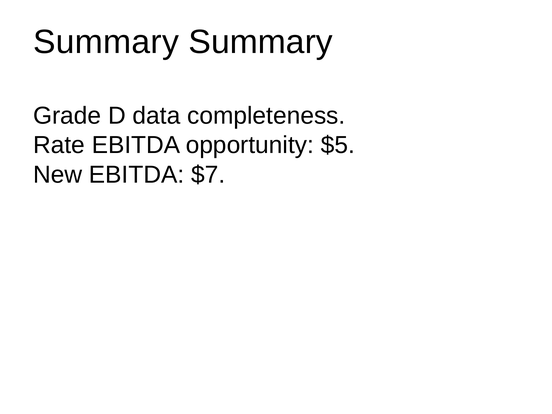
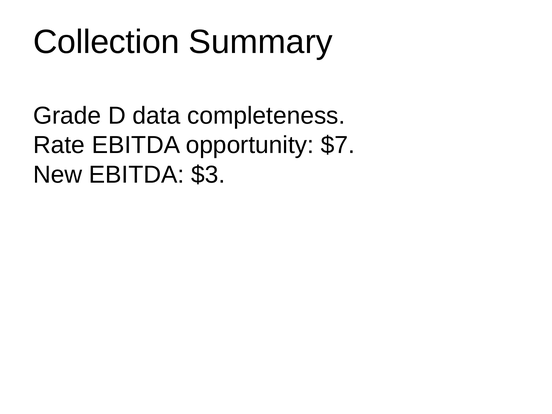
Summary: Summary -> Collection (106, 42)
$5: $5 -> $7 (338, 145)
$7: $7 -> $3 (208, 175)
